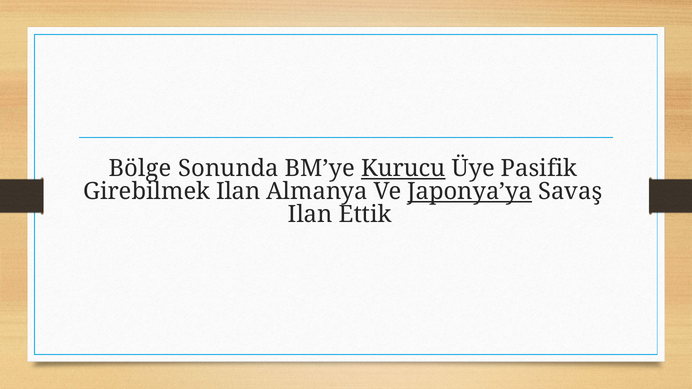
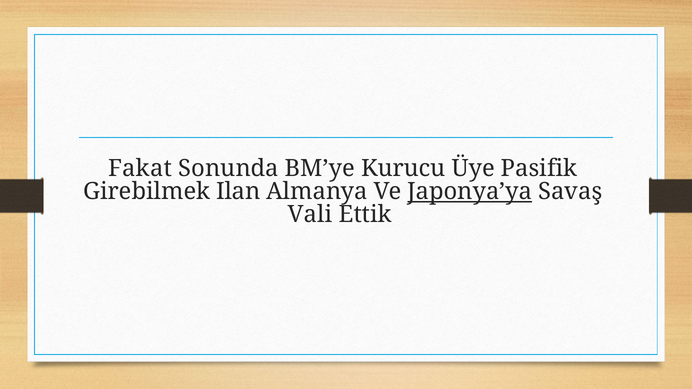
Bölge: Bölge -> Fakat (140, 169)
Kurucu underline: present -> none (403, 169)
Ilan: Ilan -> Vali (310, 214)
